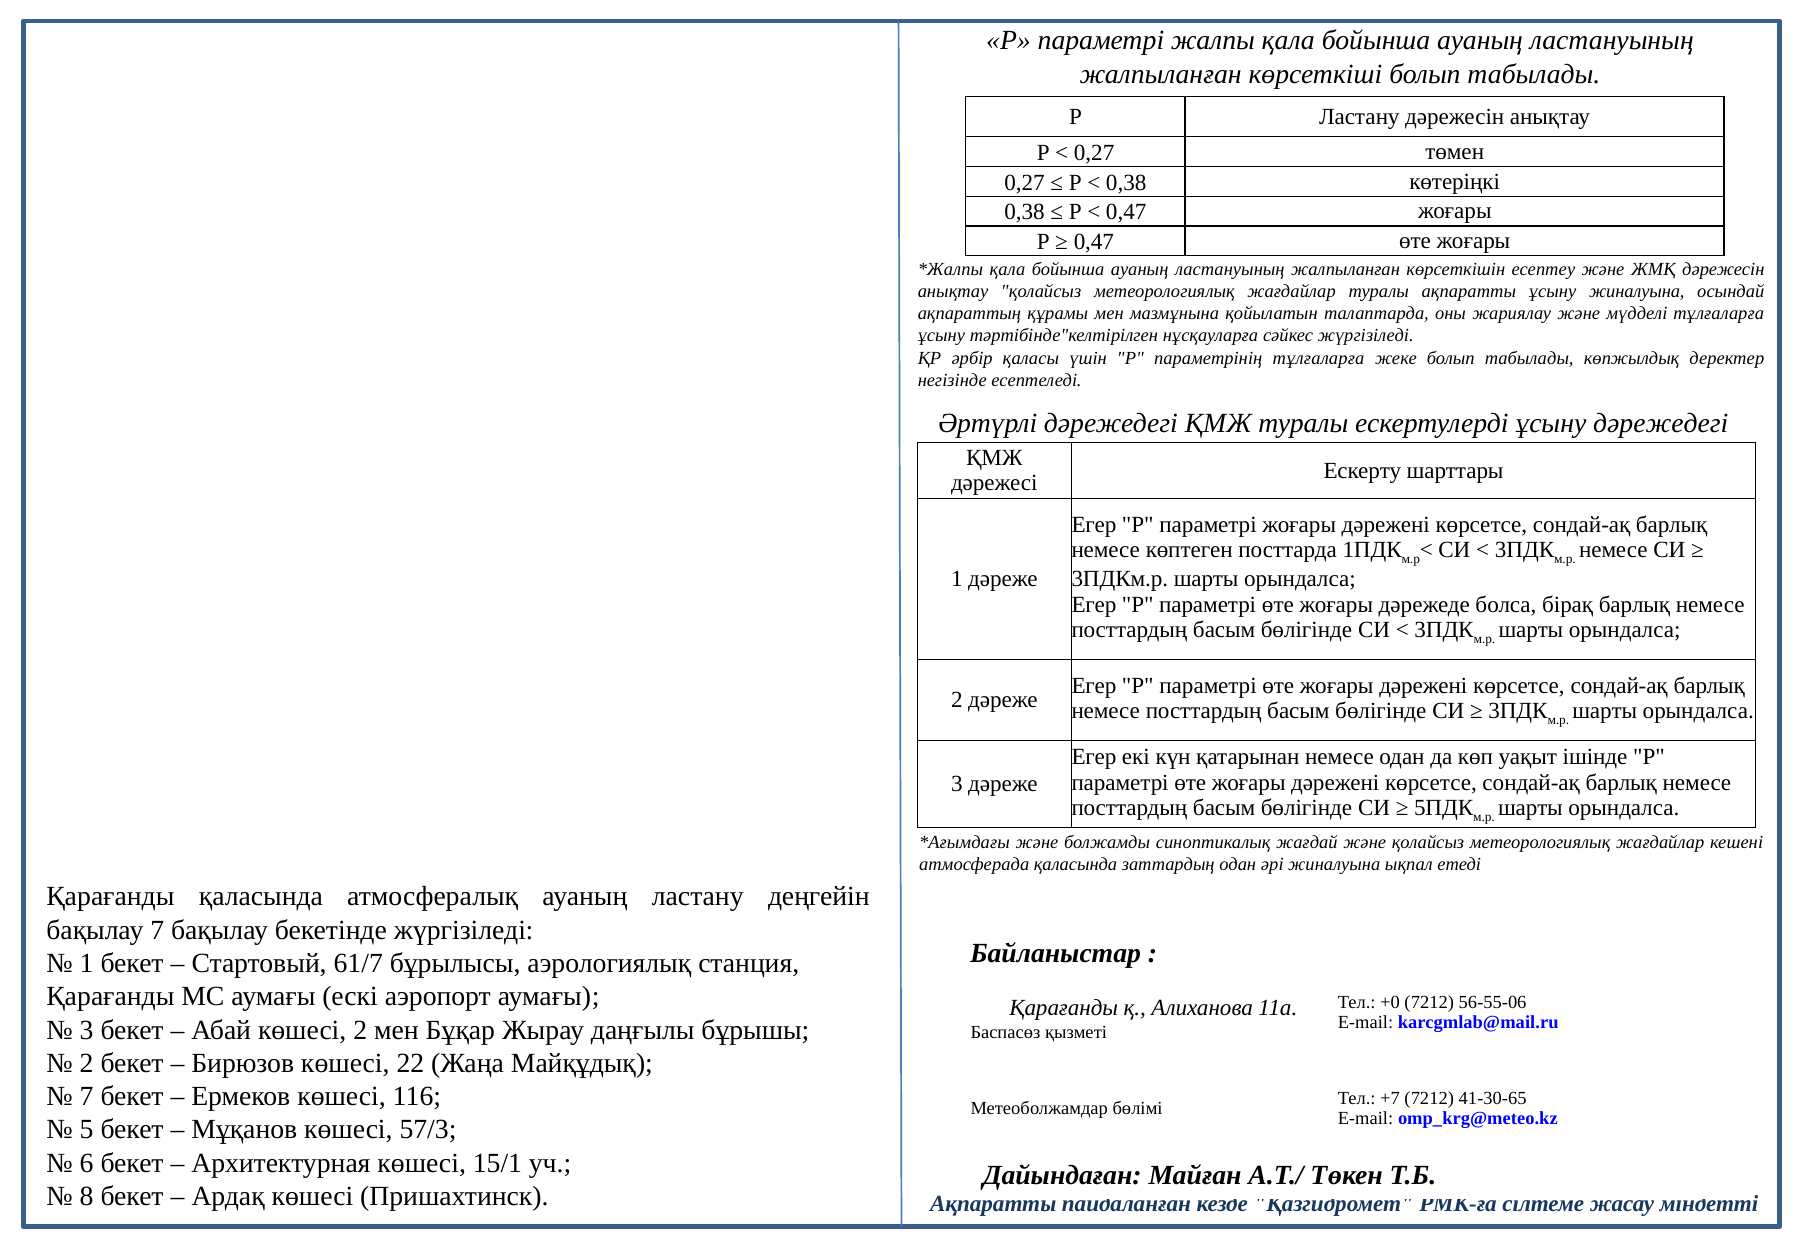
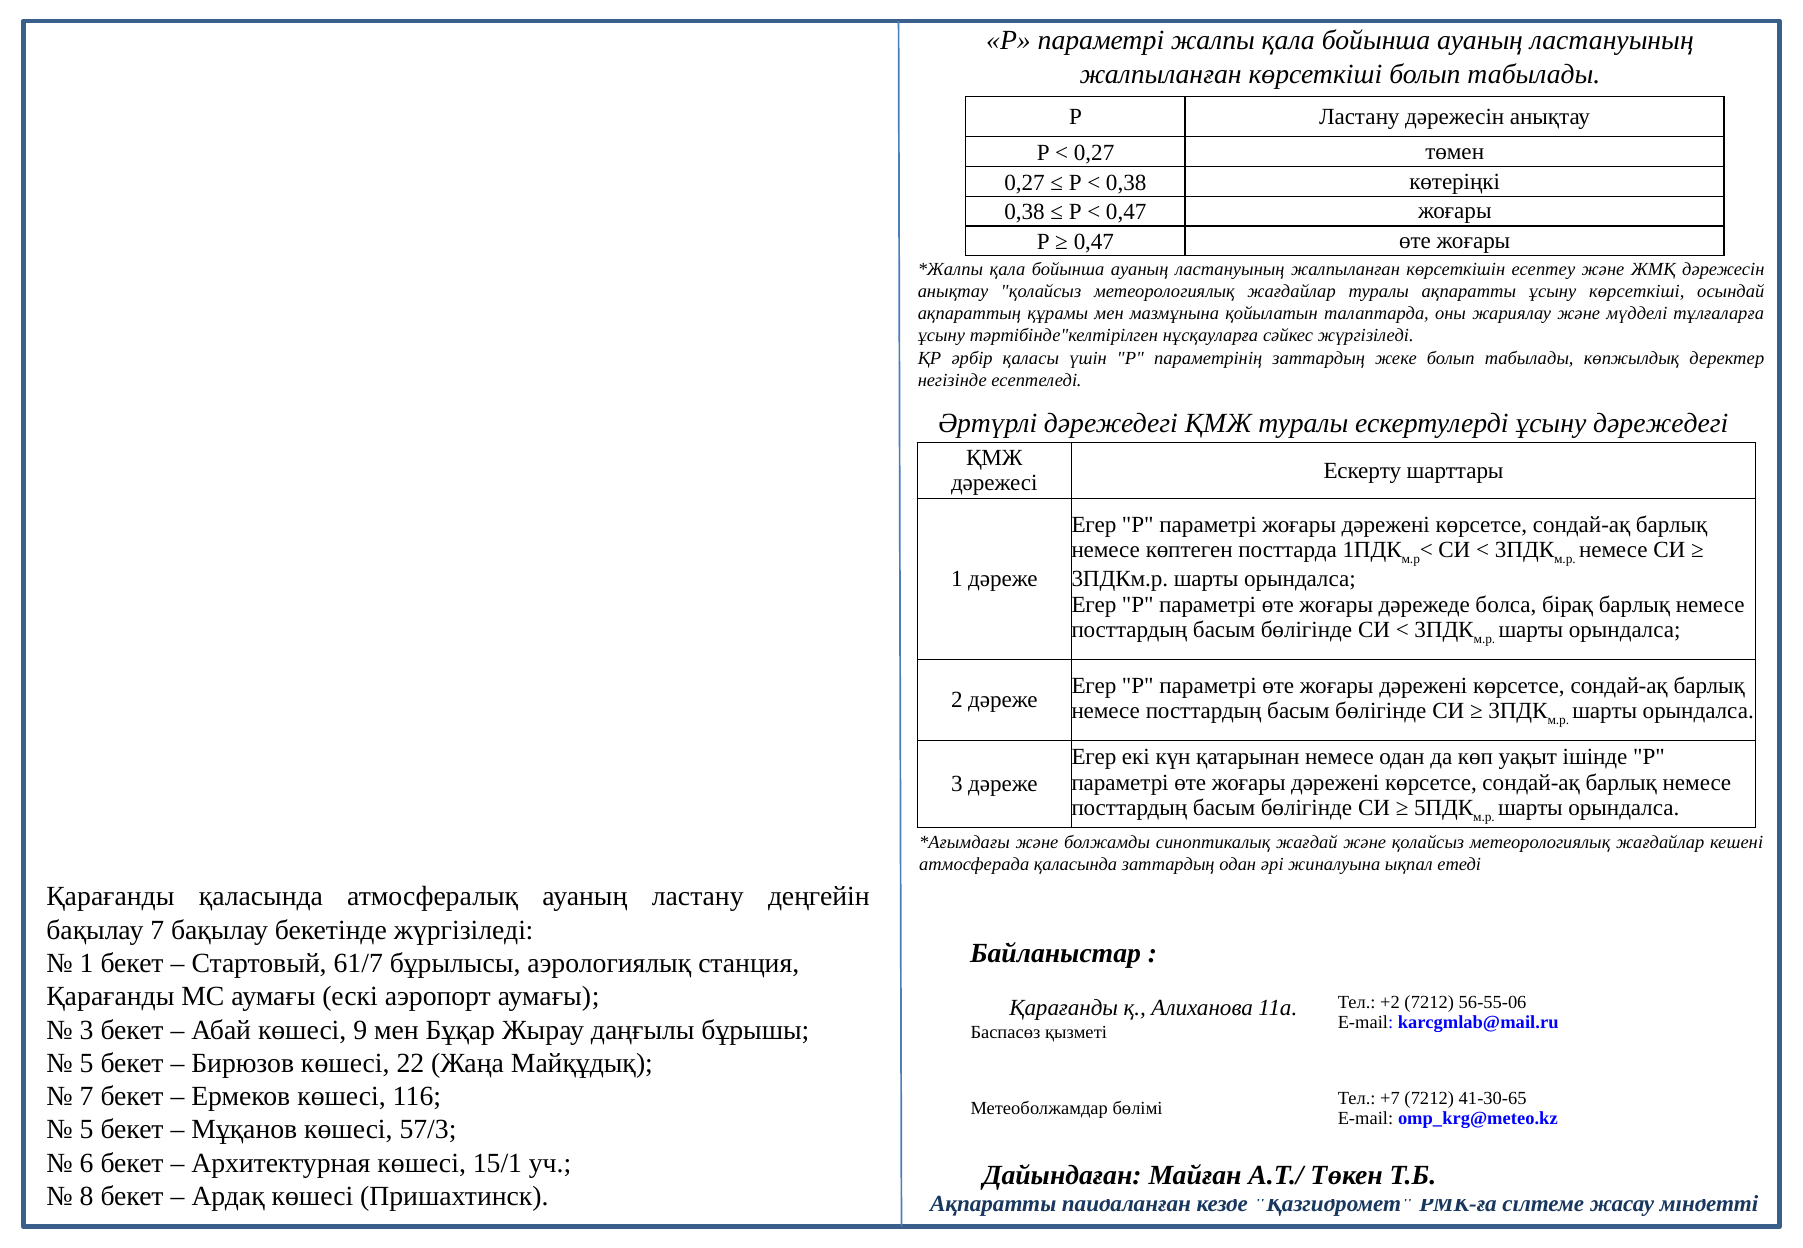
ұсыну жиналуына: жиналуына -> көрсеткіші (1637, 292)
параметрінің тұлғаларға: тұлғаларға -> заттардың (1319, 358)
+0: +0 -> +2 (1390, 1002)
көшесі 2: 2 -> 9 (360, 1030)
2: 2 -> 5 (87, 1063)
